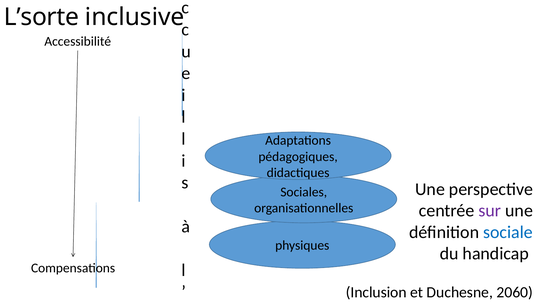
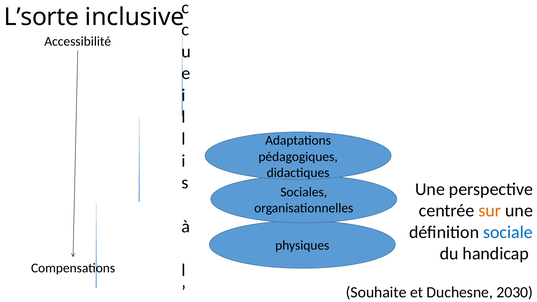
sur colour: purple -> orange (490, 211)
Inclusion: Inclusion -> Souhaite (376, 293)
2060: 2060 -> 2030 (515, 293)
